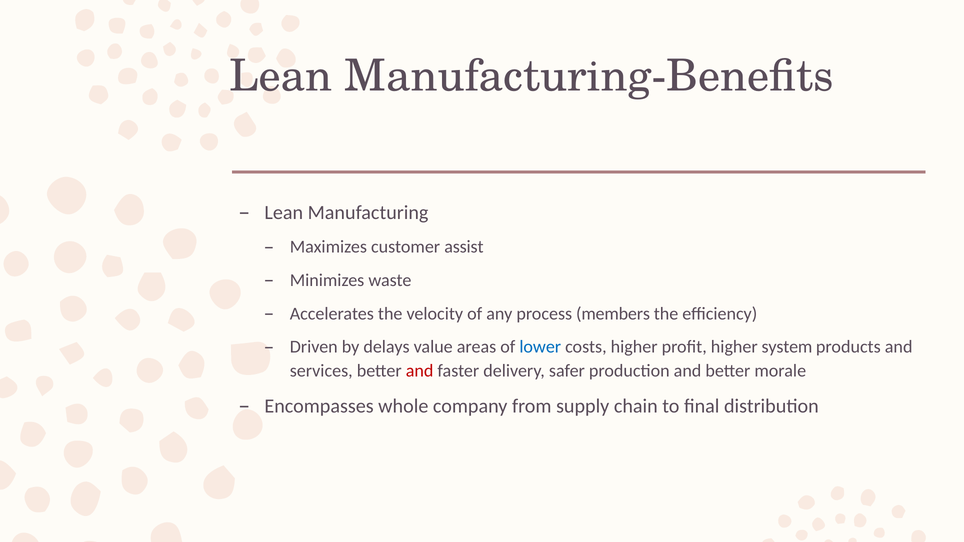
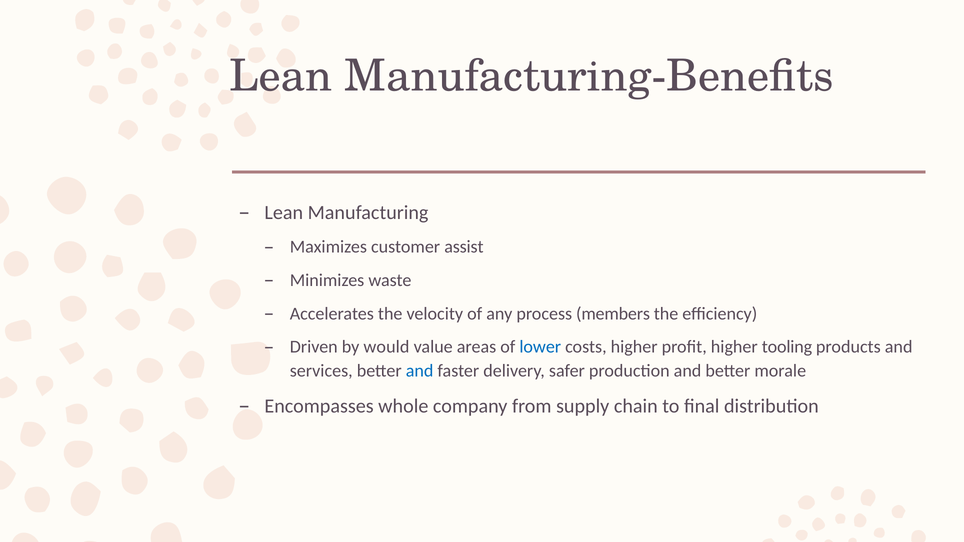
delays: delays -> would (386, 347)
system: system -> tooling (787, 347)
and colour: red -> blue (420, 371)
